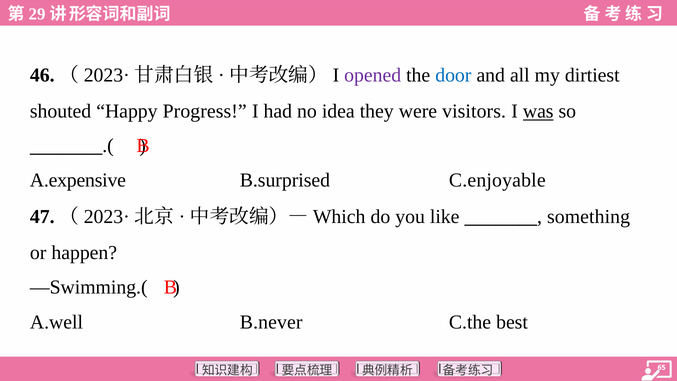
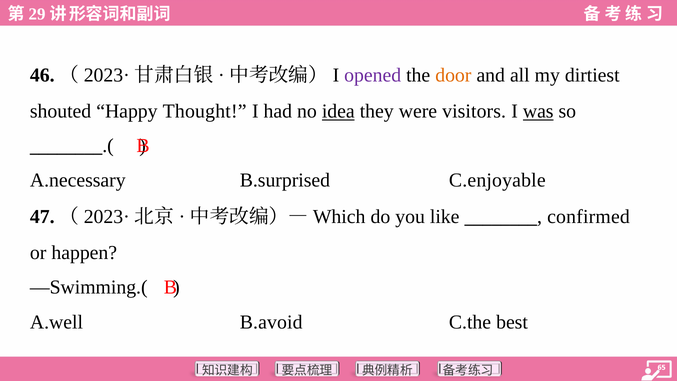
door colour: blue -> orange (453, 75)
Progress: Progress -> Thought (205, 111)
idea underline: none -> present (338, 111)
A.expensive: A.expensive -> A.necessary (78, 180)
something: something -> confirmed (588, 217)
B.never: B.never -> B.avoid (271, 322)
